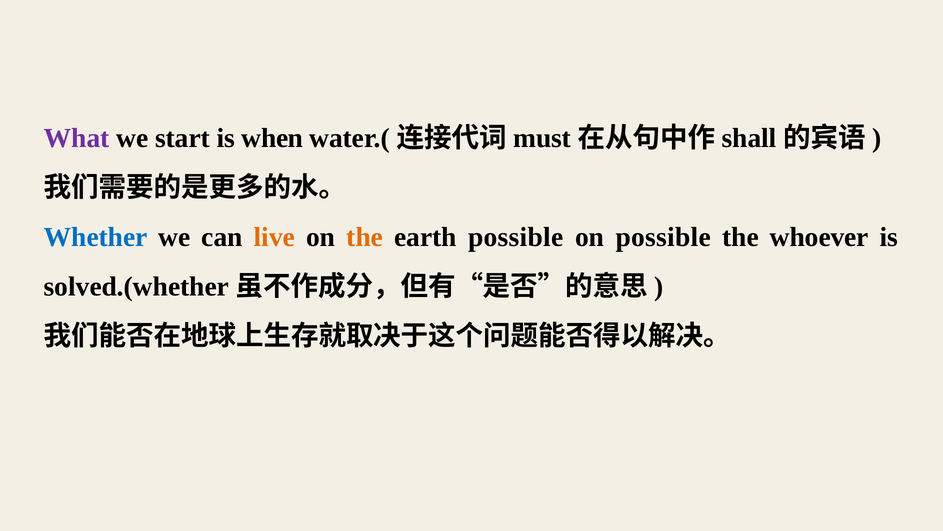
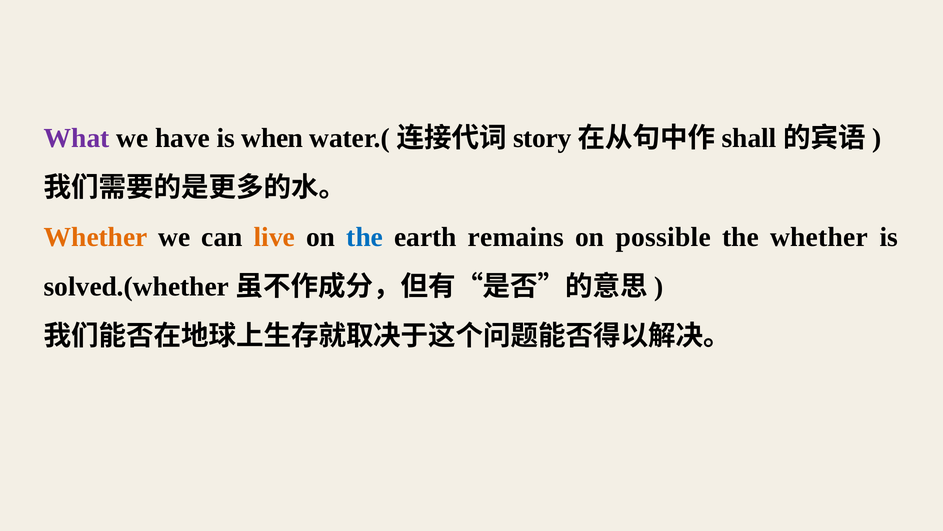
start: start -> have (183, 138)
must: must -> story (542, 138)
Whether colour: blue -> orange (96, 237)
the colour: orange -> blue (365, 237)
earth possible: possible -> remains (516, 237)
the whoever: whoever -> whether (819, 237)
